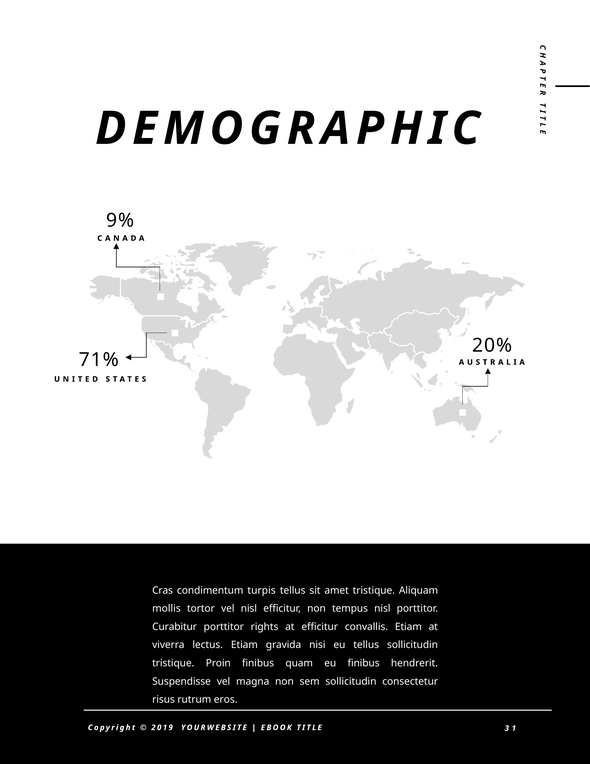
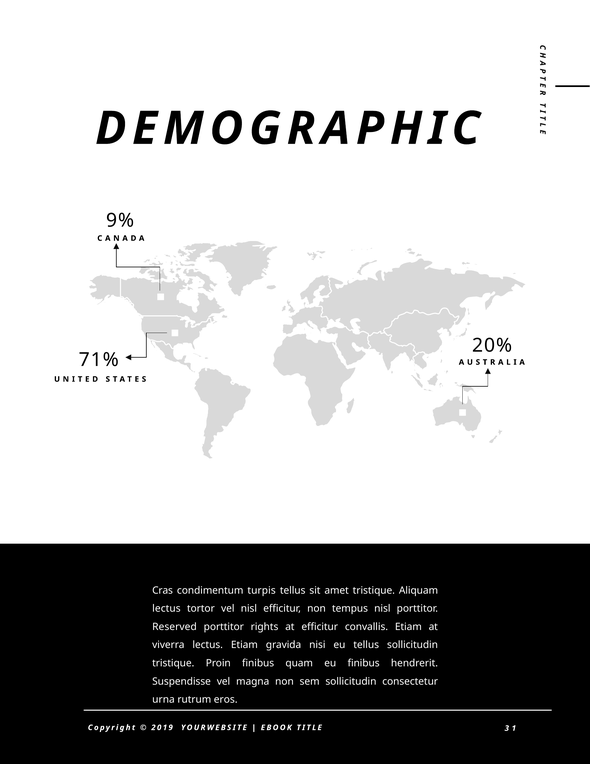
mollis: mollis -> lectus (166, 608)
Curabitur: Curabitur -> Reserved (174, 626)
risus: risus -> urna (163, 699)
